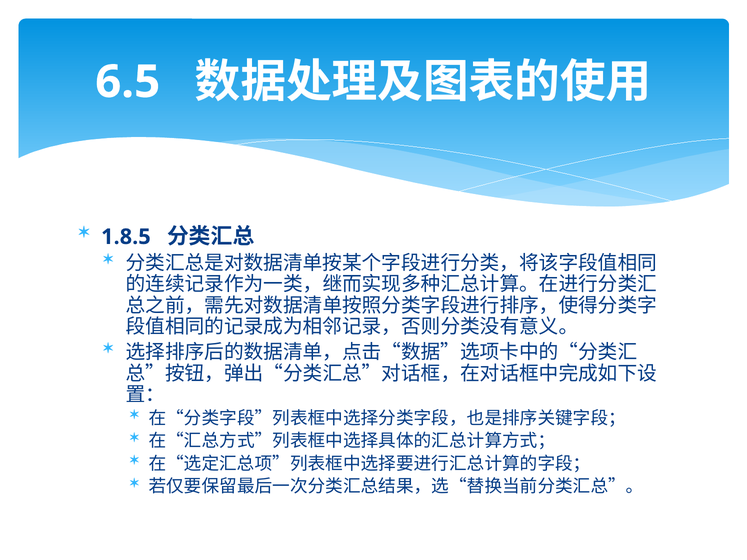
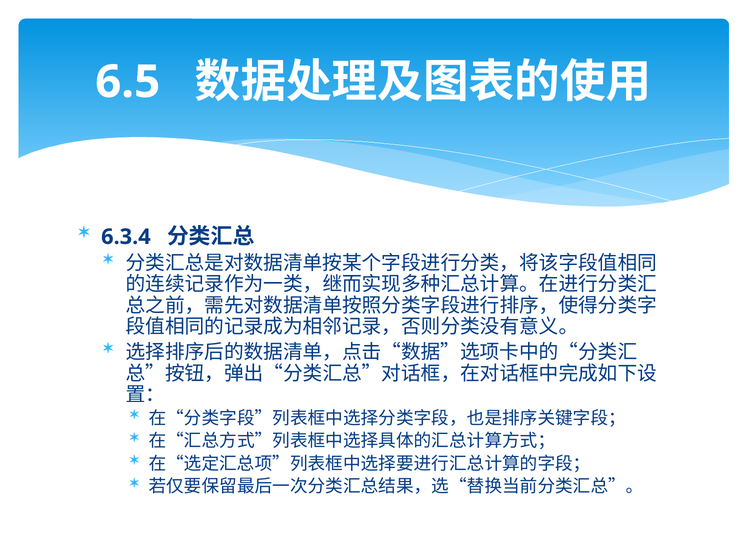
1.8.5: 1.8.5 -> 6.3.4 (126, 237)
